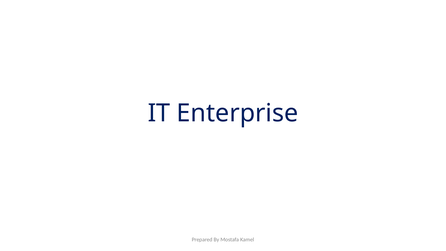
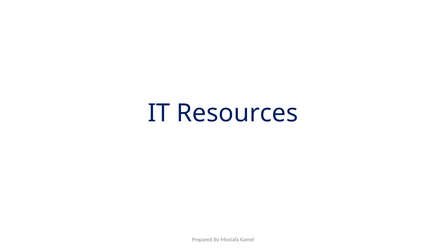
Enterprise: Enterprise -> Resources (237, 113)
